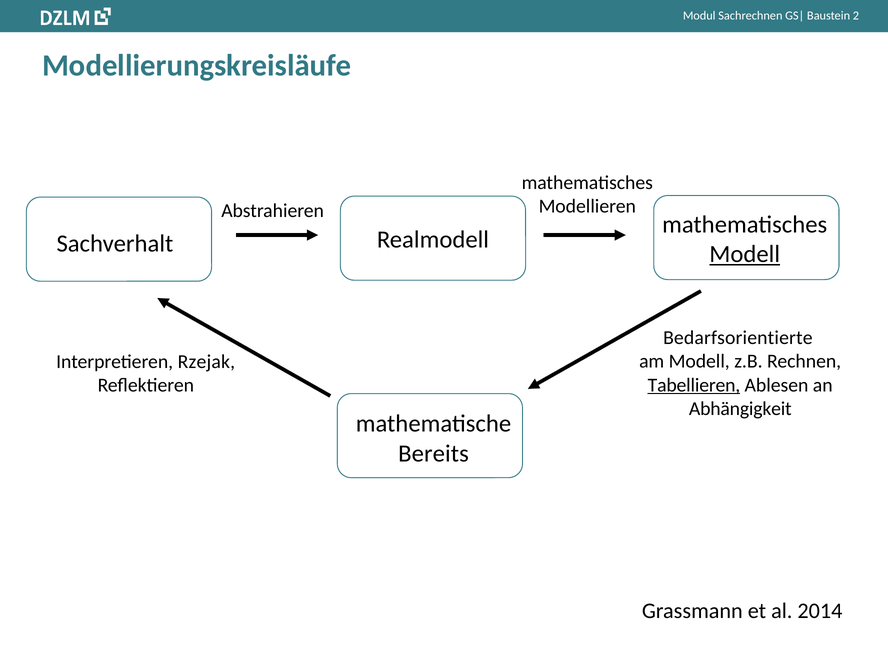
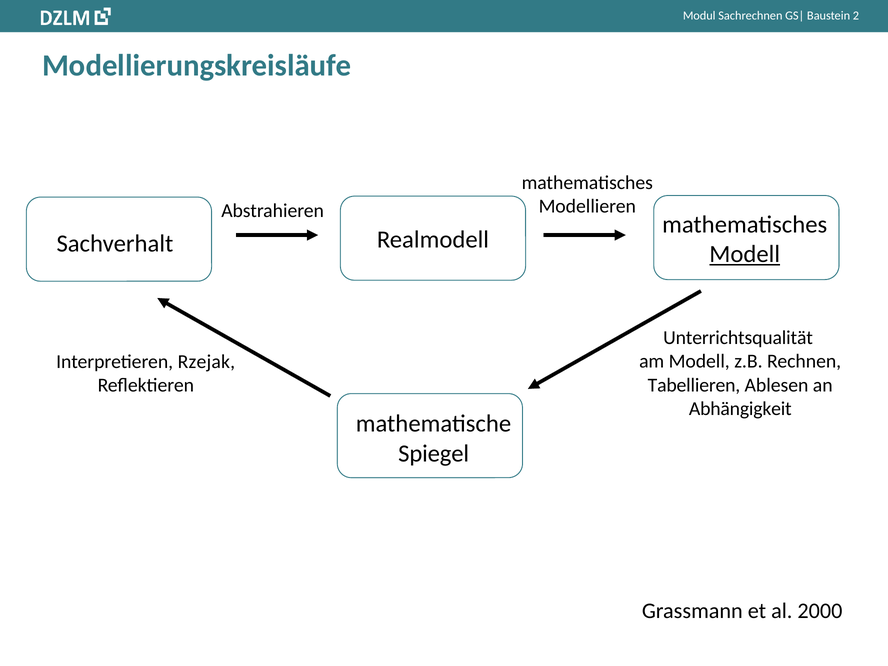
Bedarfsorientierte: Bedarfsorientierte -> Unterrichtsqualität (738, 338)
Tabellieren underline: present -> none (694, 385)
Bereits: Bereits -> Spiegel (434, 453)
2014: 2014 -> 2000 (820, 611)
